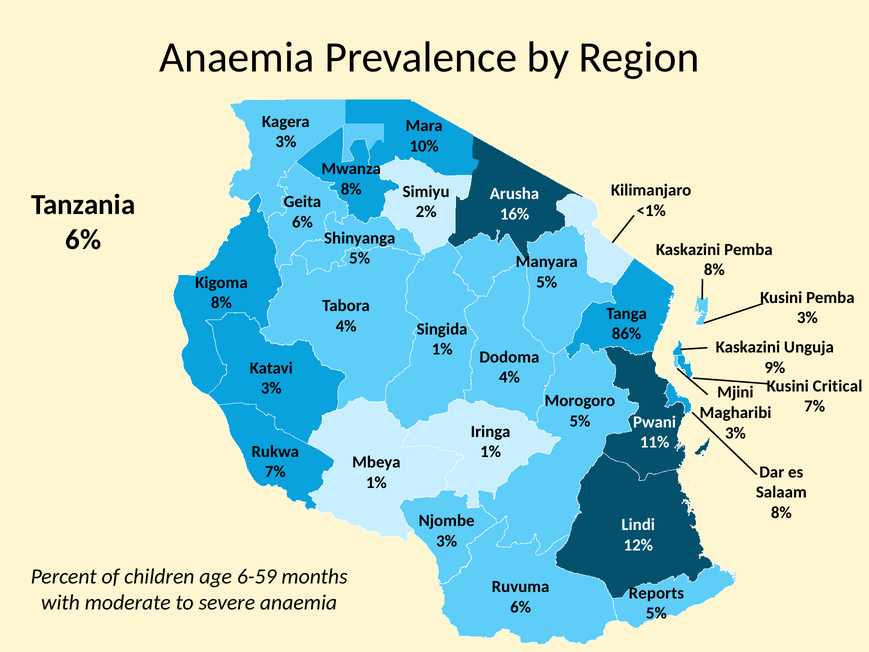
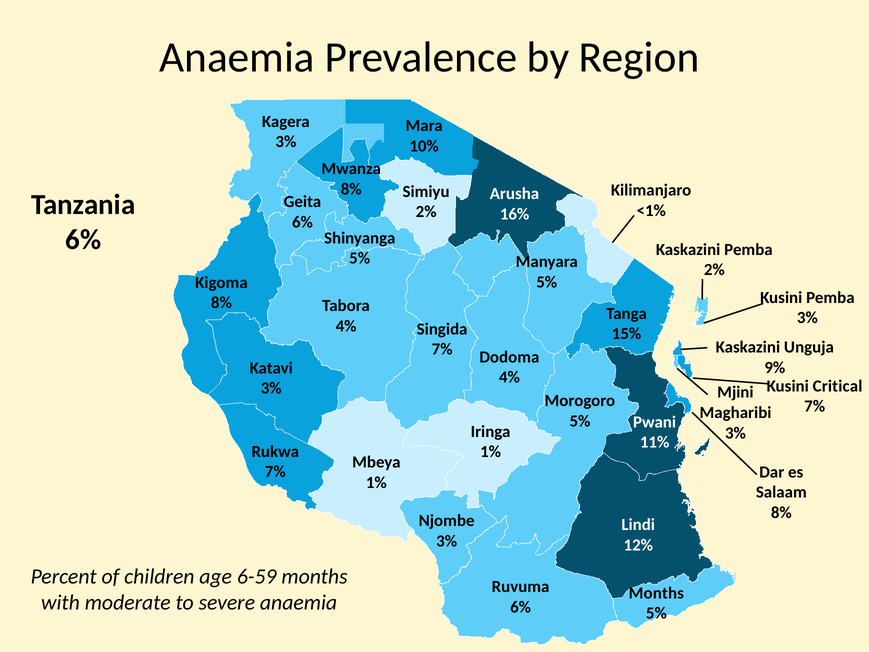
8%: 8% -> 2% (714, 270)
86%: 86% -> 15% (627, 334)
1%: 1% -> 7% (442, 349)
Reports: Reports -> Months (656, 593)
